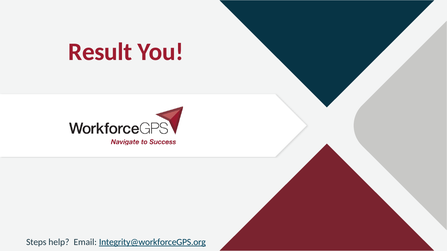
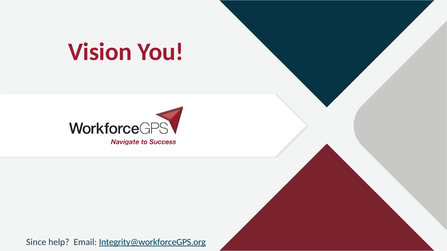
Result: Result -> Vision (100, 52)
Steps: Steps -> Since (36, 242)
